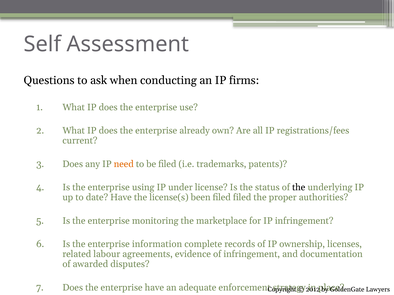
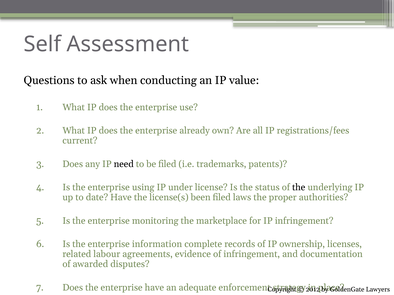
firms: firms -> value (244, 81)
need colour: orange -> black (124, 164)
filed filed: filed -> laws (242, 198)
